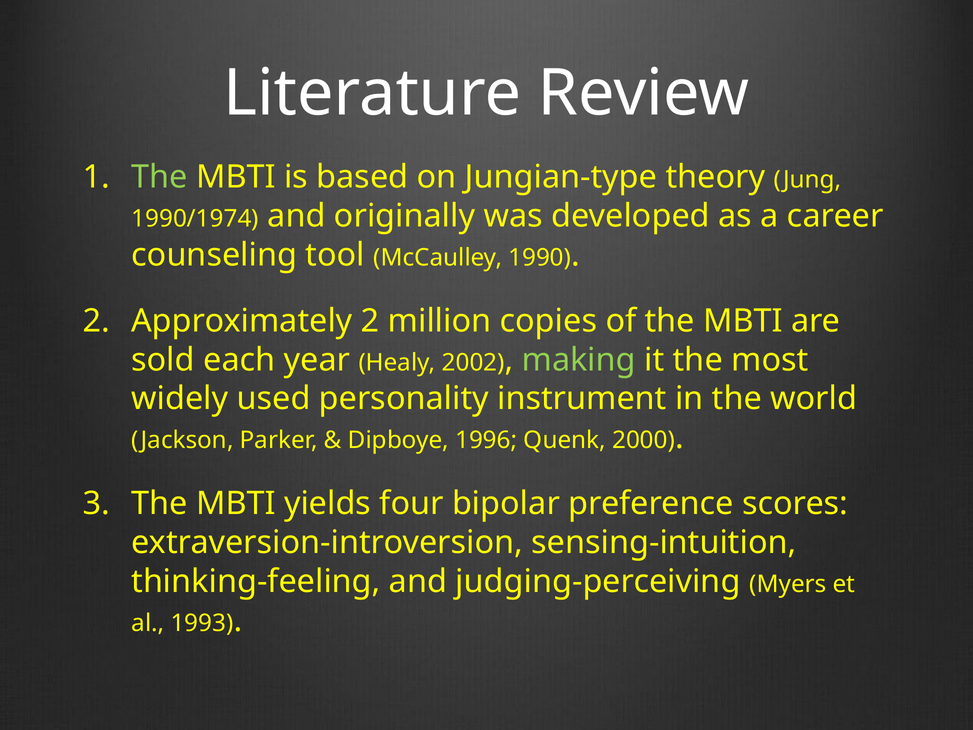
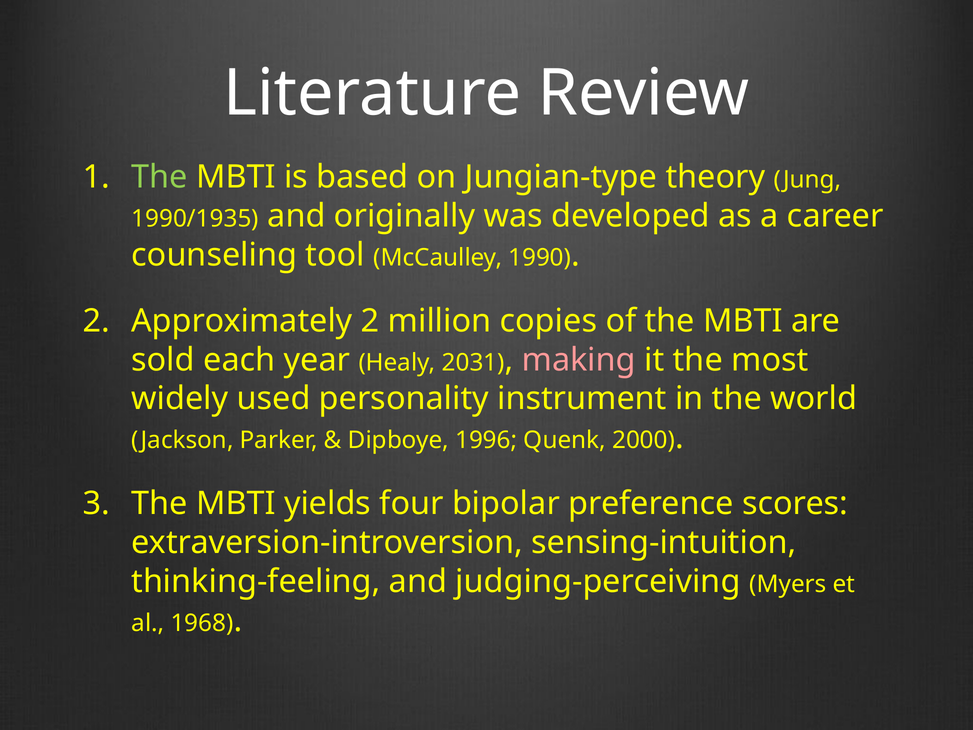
1990/1974: 1990/1974 -> 1990/1935 (195, 219)
2002: 2002 -> 2031 (473, 362)
making colour: light green -> pink (579, 360)
1993: 1993 -> 1968 (202, 623)
